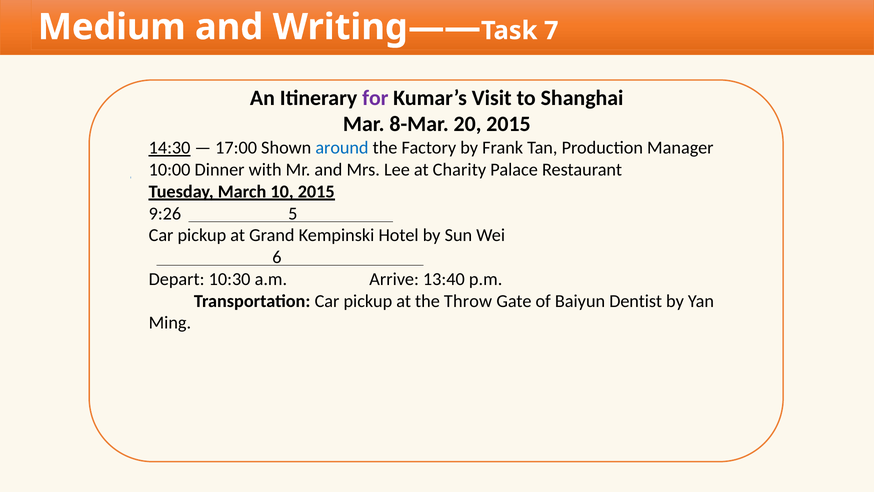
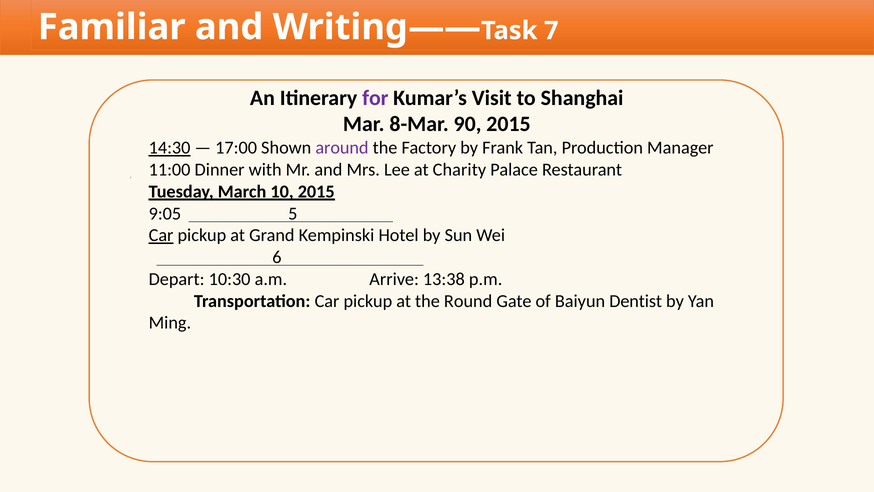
Medium: Medium -> Familiar (112, 27)
20: 20 -> 90 (467, 124)
around colour: blue -> purple (342, 148)
10:00: 10:00 -> 11:00 (170, 170)
9:26: 9:26 -> 9:05 (165, 213)
Car underline: none -> present (161, 235)
13:40: 13:40 -> 13:38 (444, 279)
Throw: Throw -> Round (468, 301)
